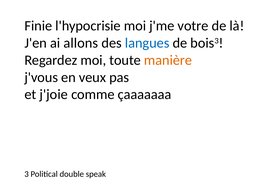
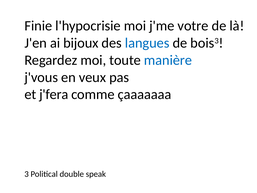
allons: allons -> bijoux (81, 43)
manière colour: orange -> blue (168, 60)
j'joie: j'joie -> j'fera (54, 94)
